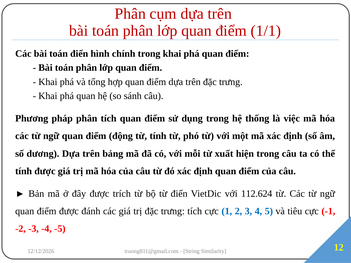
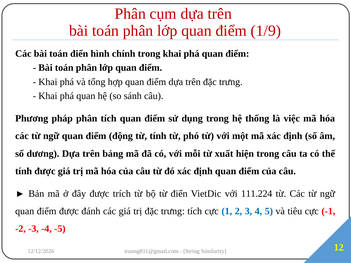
1/1: 1/1 -> 1/9 (266, 31)
112.624: 112.624 -> 111.224 (257, 194)
